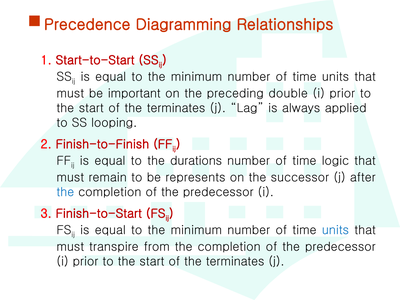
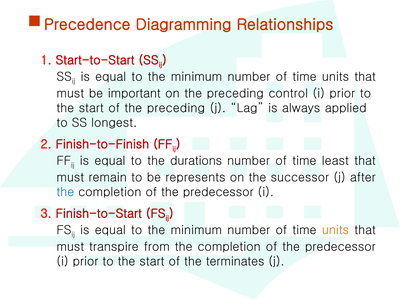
double: double -> control (288, 94)
terminates: terminates -> preceding (176, 108)
looping: looping -> longest (114, 123)
logic: logic -> least (335, 161)
units colour: blue -> orange (335, 230)
